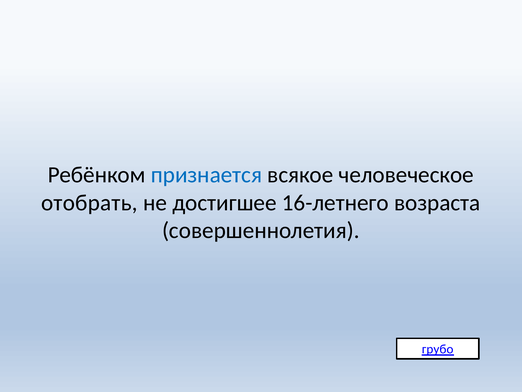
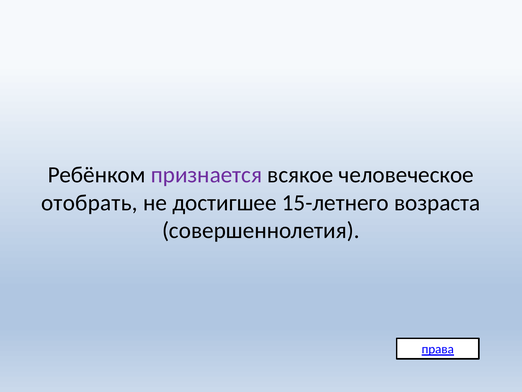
признается colour: blue -> purple (206, 175)
16-летнего: 16-летнего -> 15-летнего (335, 202)
грубо: грубо -> права (438, 349)
